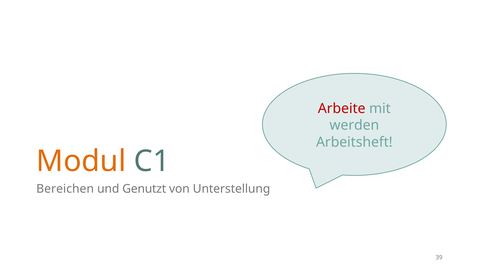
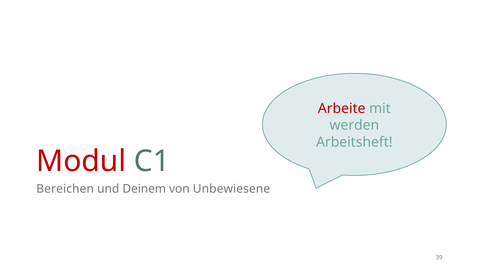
Modul colour: orange -> red (81, 161)
Genutzt: Genutzt -> Deinem (144, 189)
Unterstellung: Unterstellung -> Unbewiesene (231, 189)
